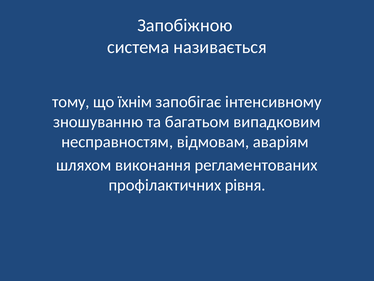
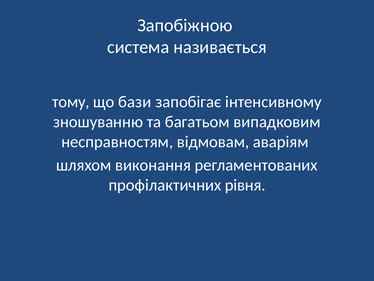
їхнім: їхнім -> бази (135, 102)
